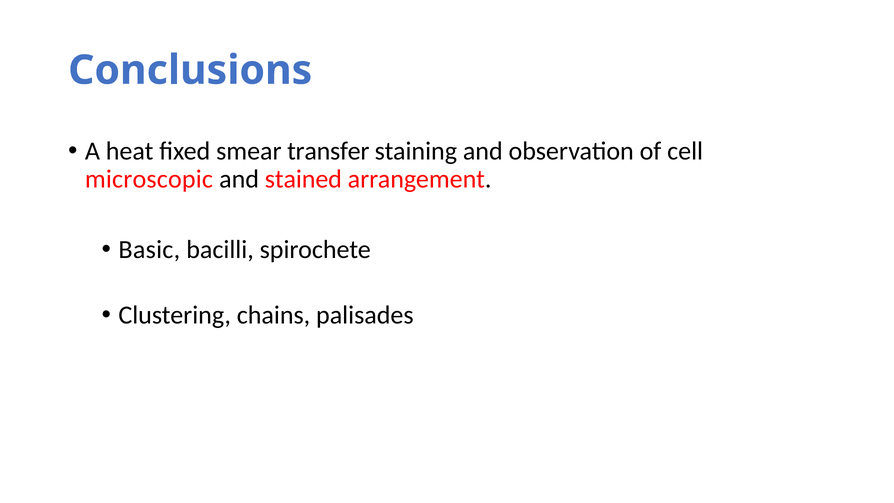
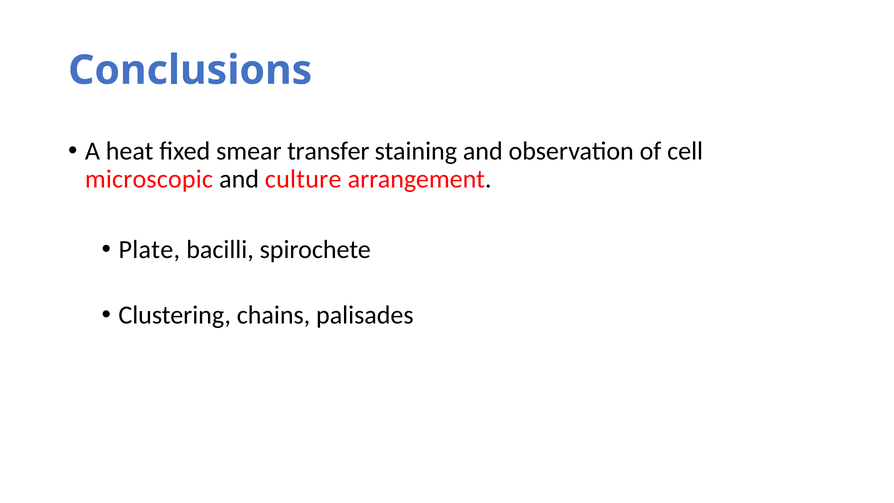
stained: stained -> culture (303, 179)
Basic: Basic -> Plate (149, 250)
